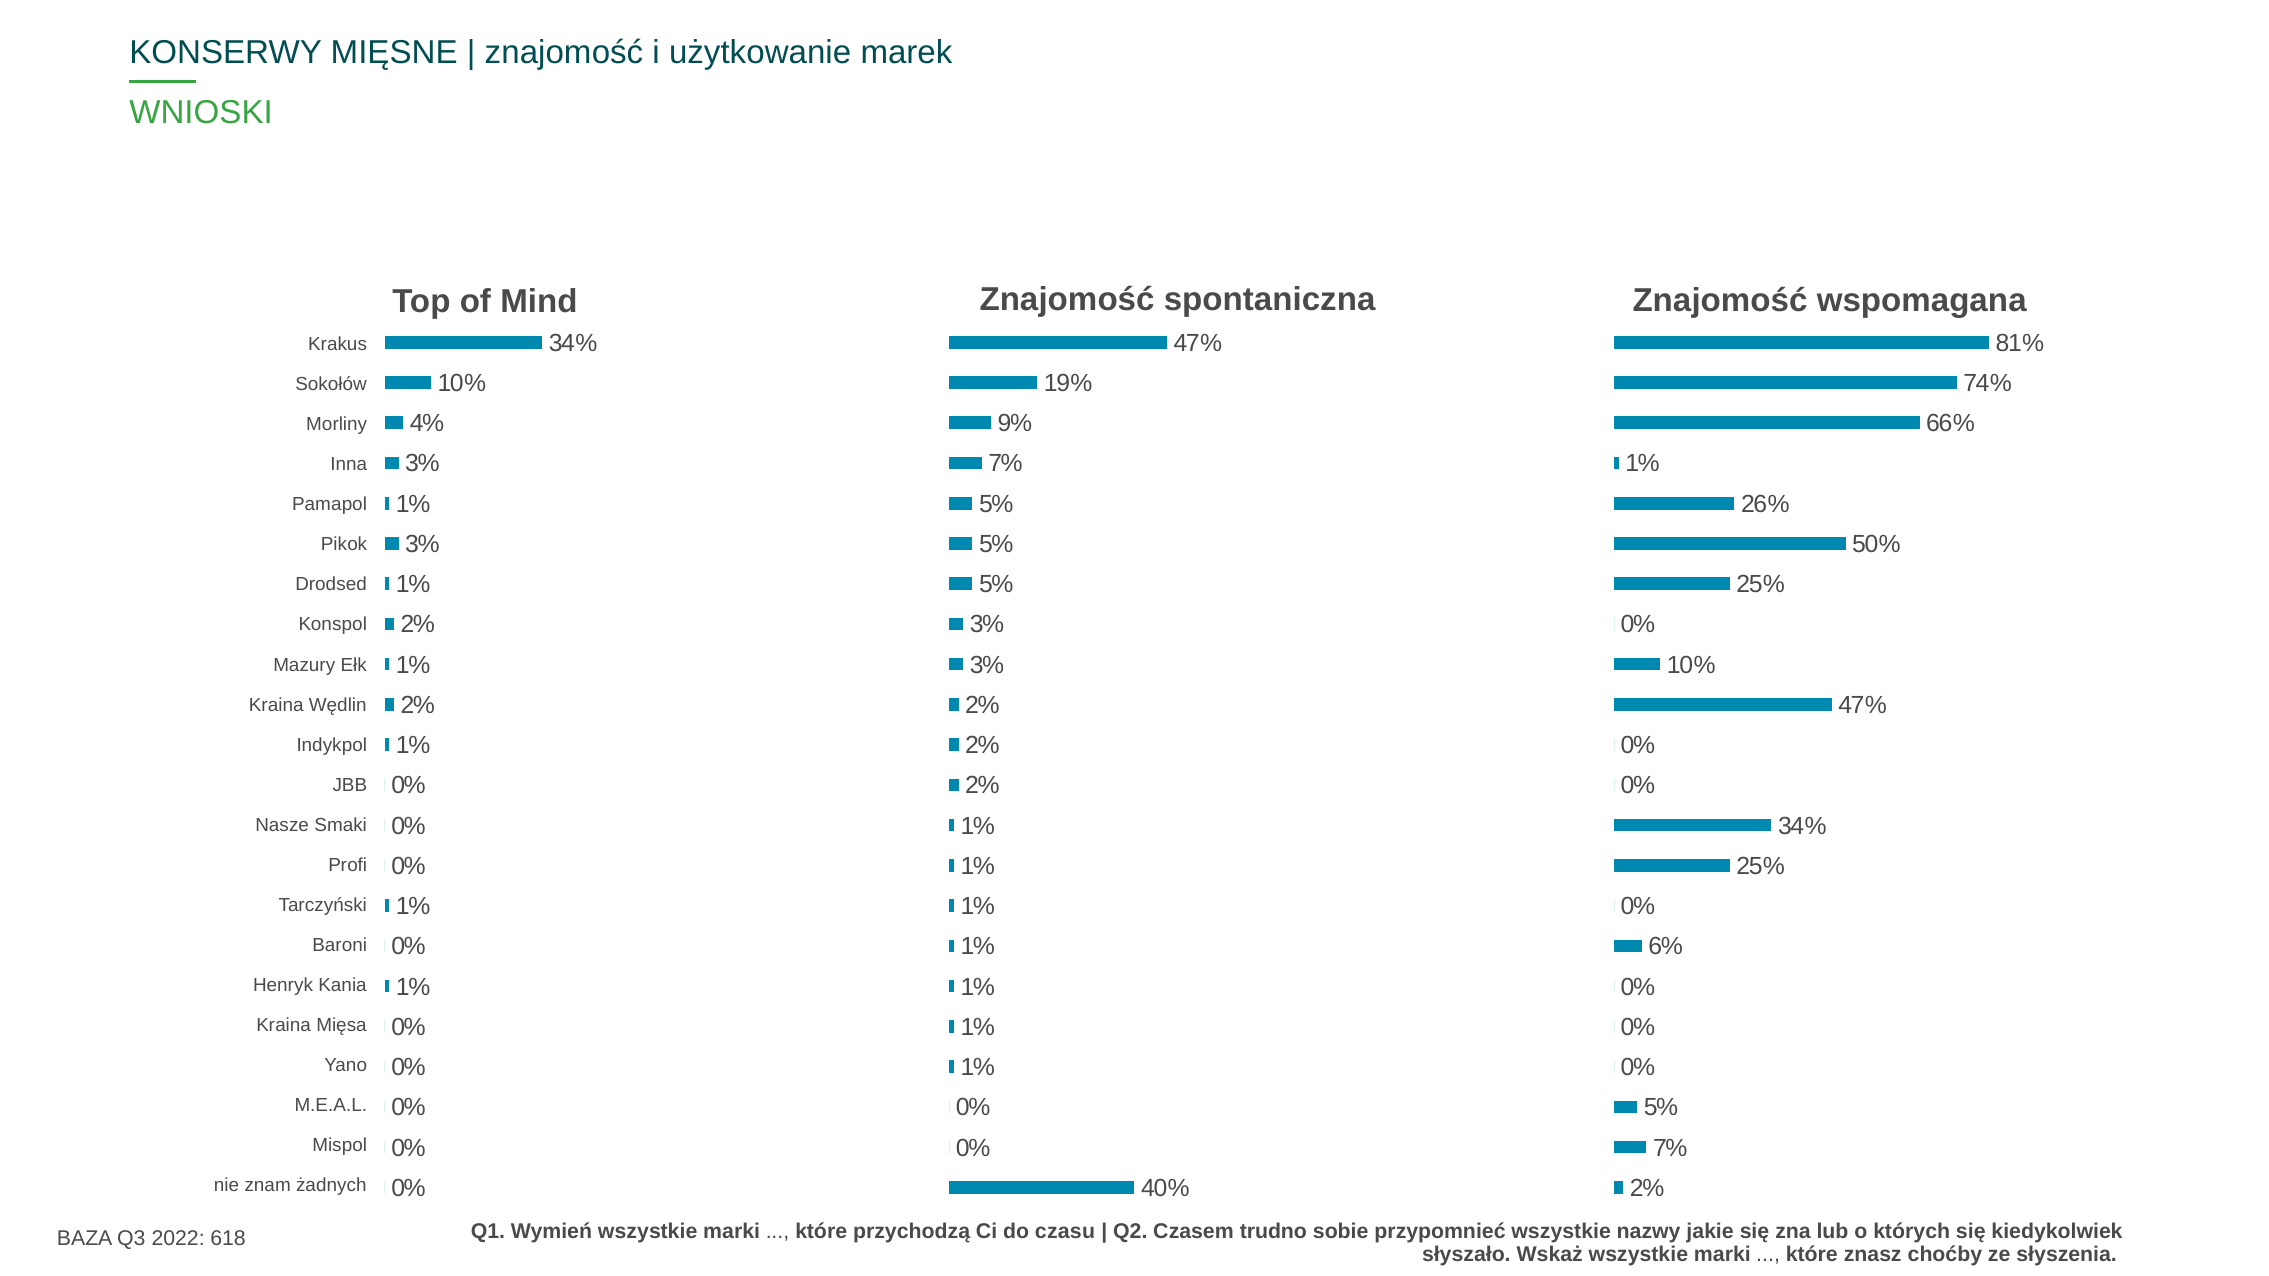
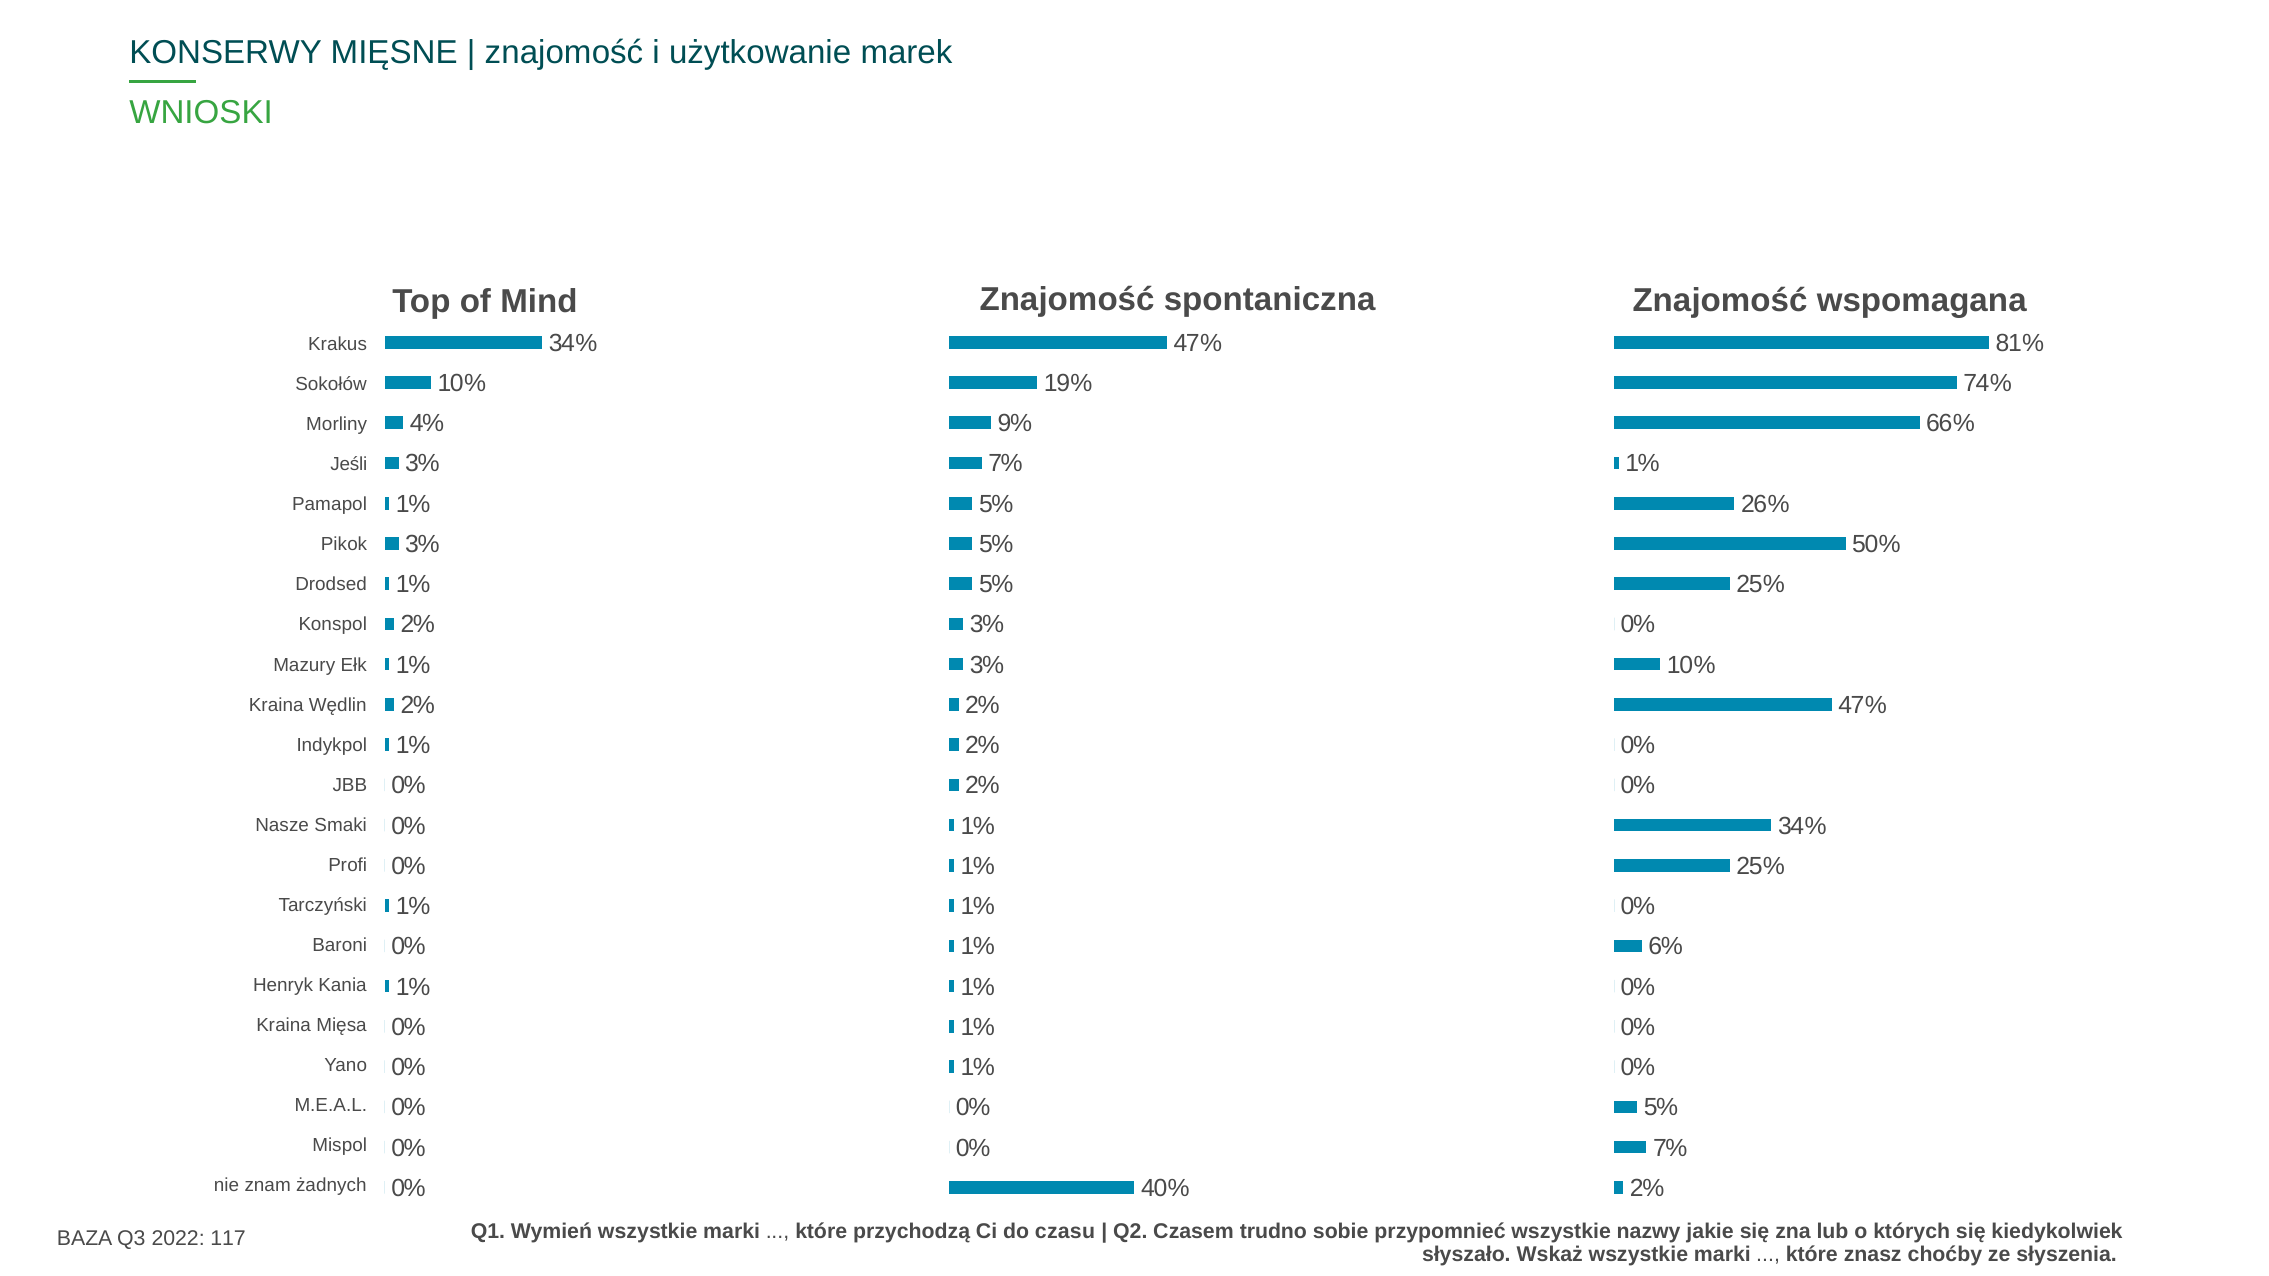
Inna: Inna -> Jeśli (349, 465)
618: 618 -> 117 (228, 1238)
